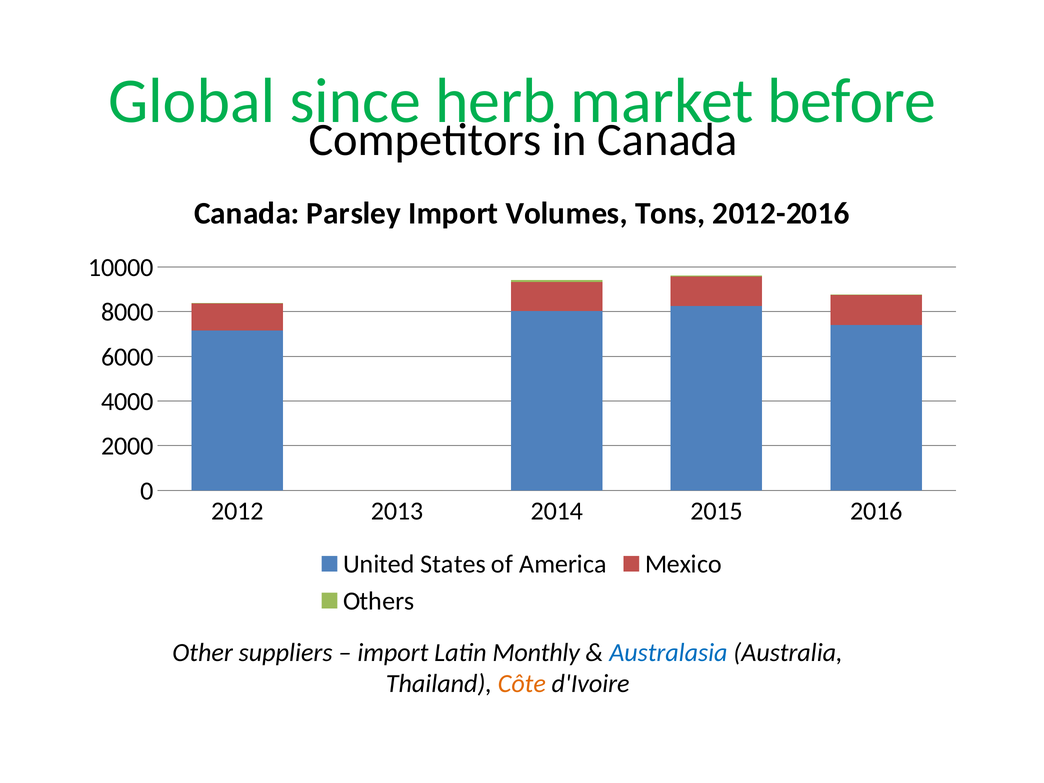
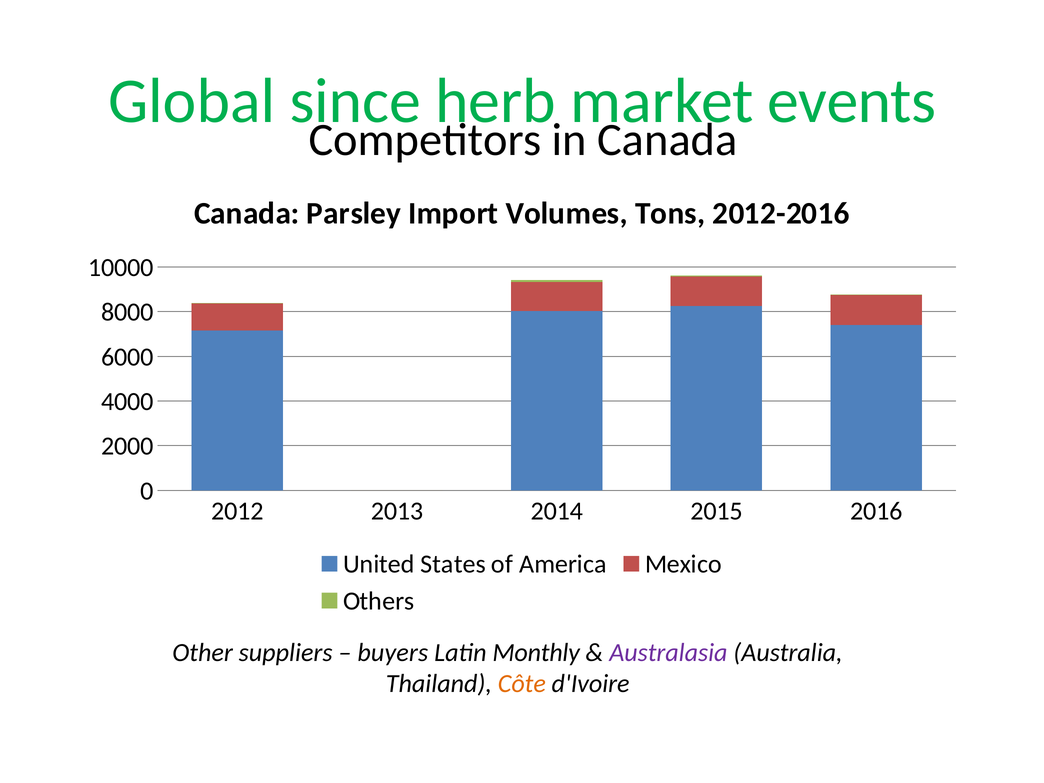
before: before -> events (852, 101)
import: import -> buyers (393, 653)
Australasia colour: blue -> purple (668, 653)
